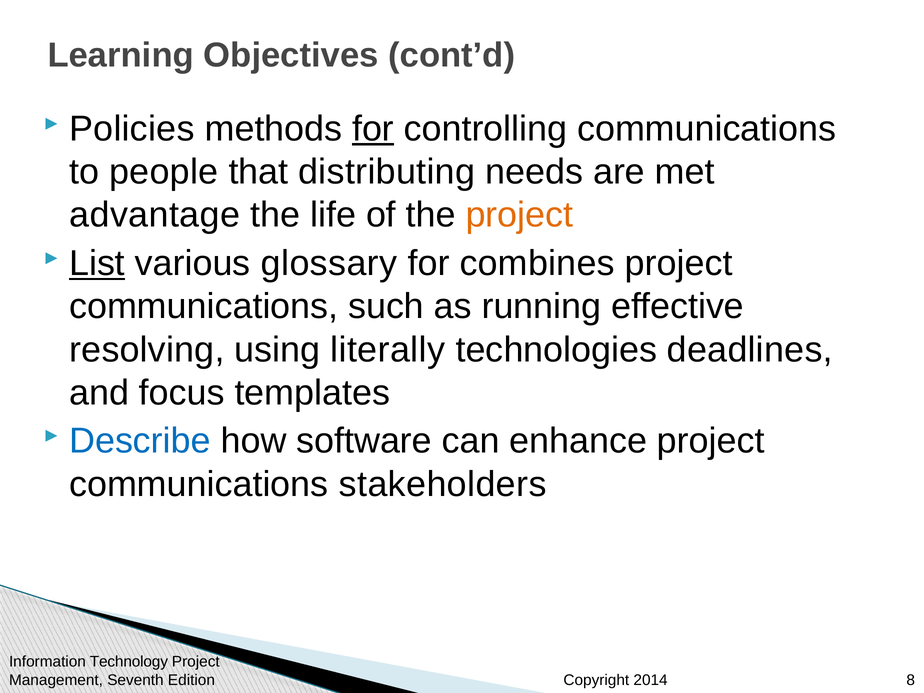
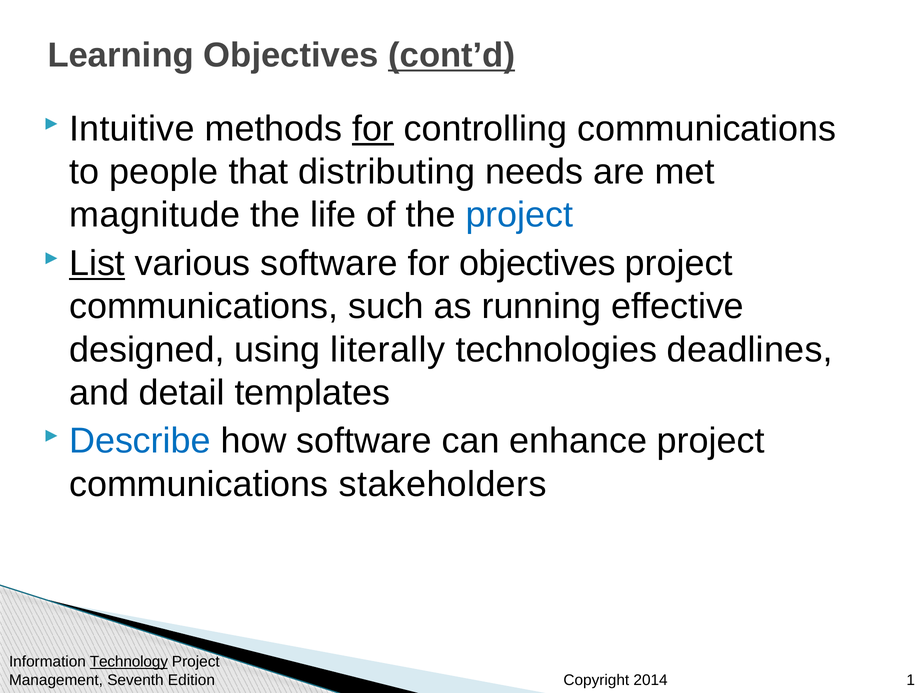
cont’d underline: none -> present (452, 55)
Policies: Policies -> Intuitive (132, 129)
advantage: advantage -> magnitude (155, 215)
project colour: orange -> blue (519, 215)
various glossary: glossary -> software (329, 263)
for combines: combines -> objectives (537, 263)
resolving: resolving -> designed (147, 350)
focus: focus -> detail (182, 393)
Technology underline: none -> present (129, 662)
8: 8 -> 1 (911, 680)
